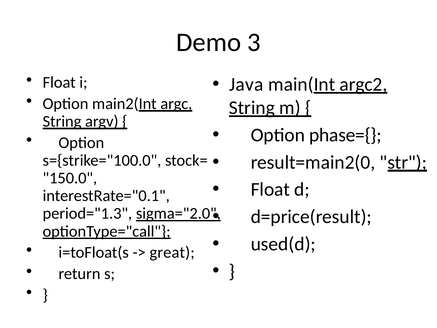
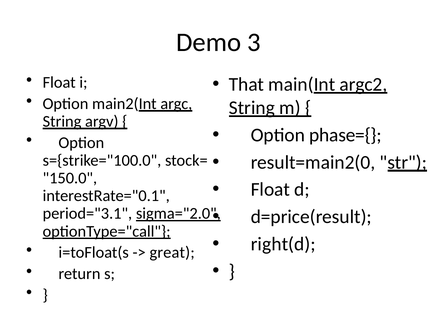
Java: Java -> That (246, 84)
period="1.3: period="1.3 -> period="3.1 (87, 213)
used(d: used(d -> right(d (283, 244)
